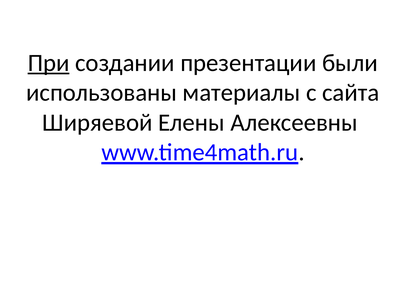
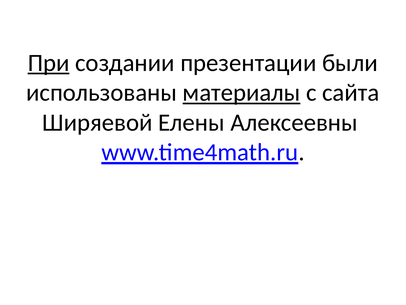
материалы underline: none -> present (242, 93)
